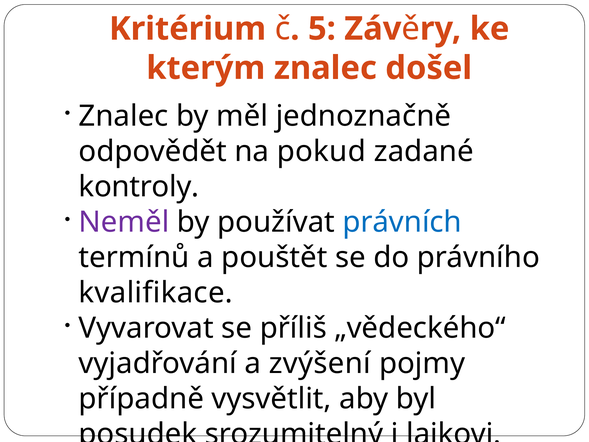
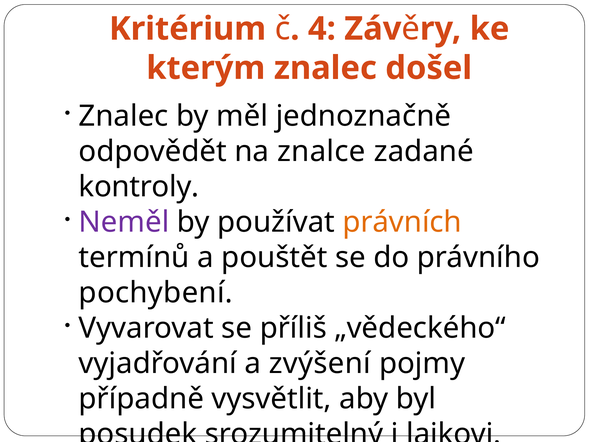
5: 5 -> 4 (322, 29)
pokud: pokud -> znalce (321, 151)
právních colour: blue -> orange (402, 222)
kvalifikace: kvalifikace -> pochybení (156, 293)
